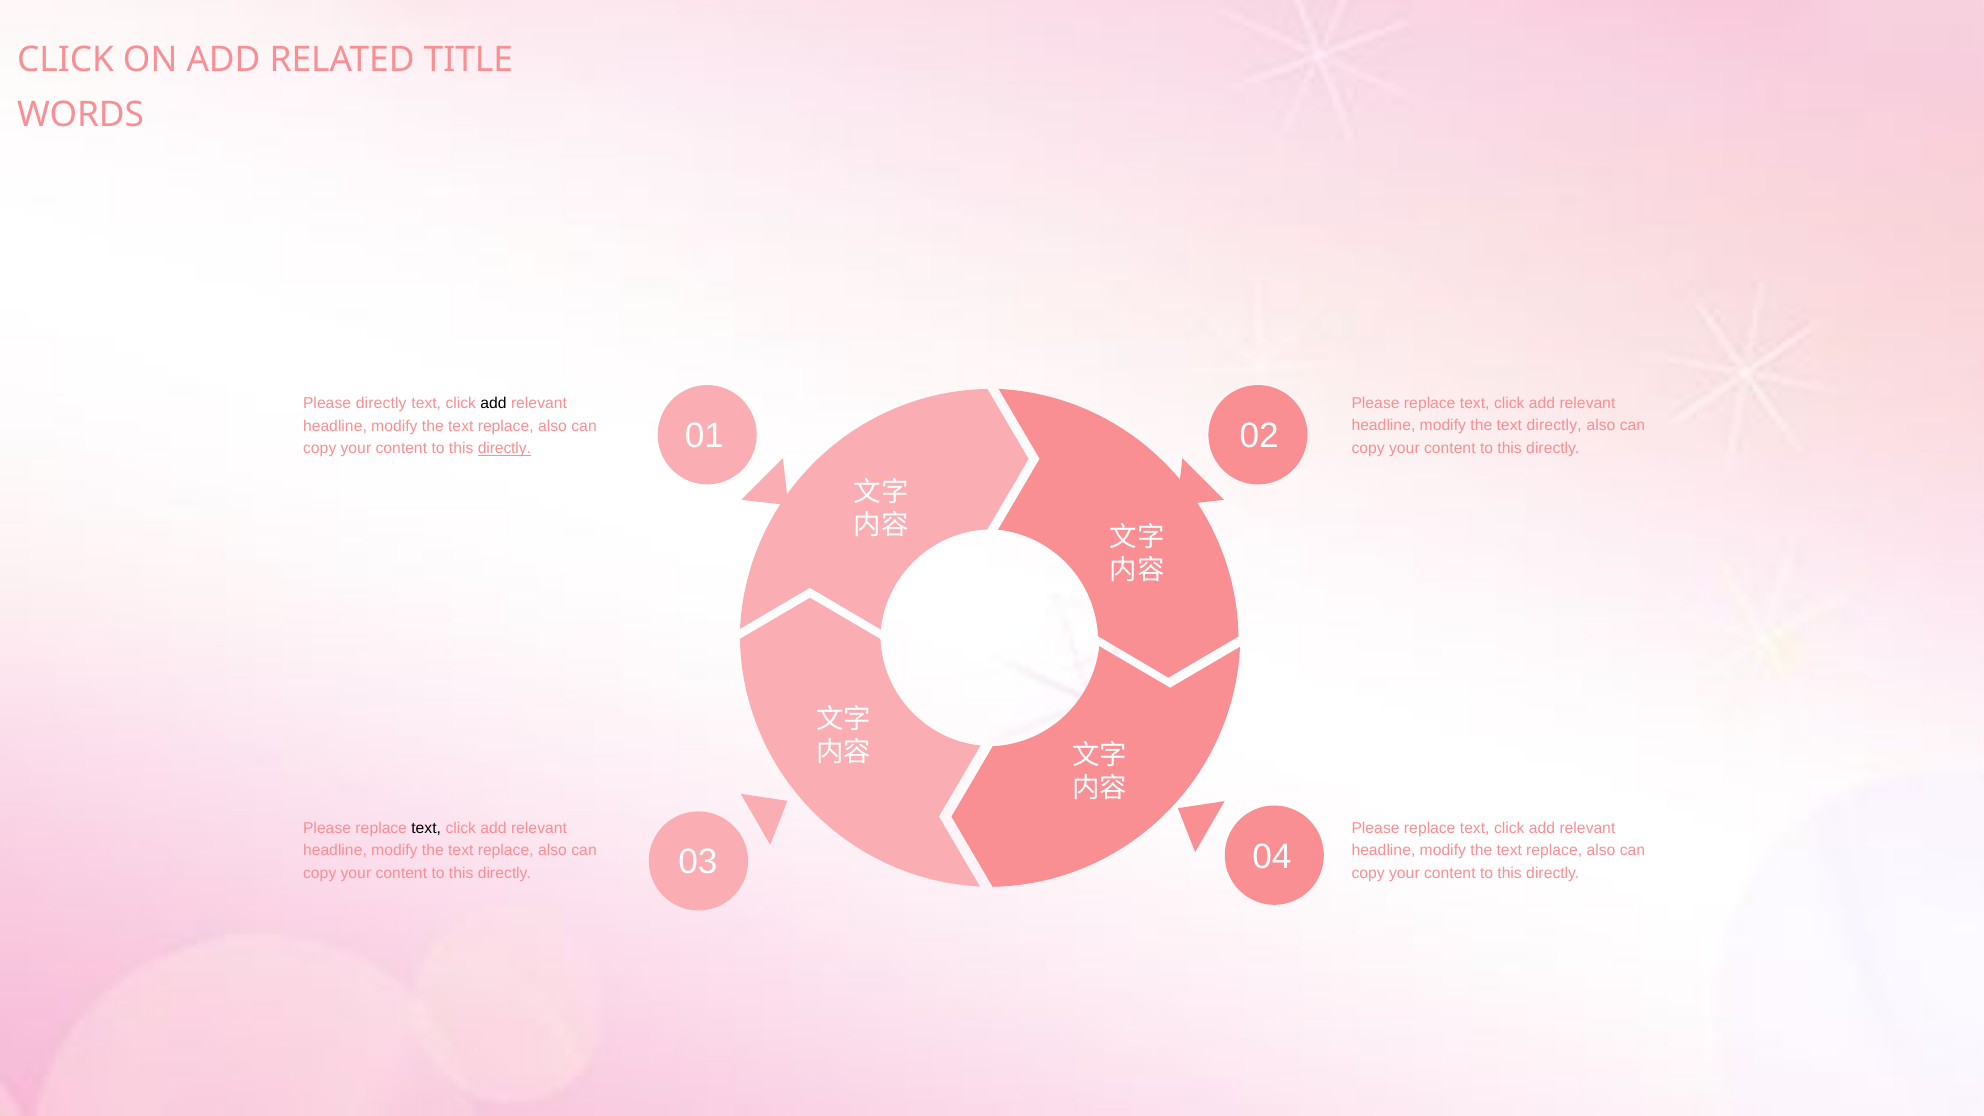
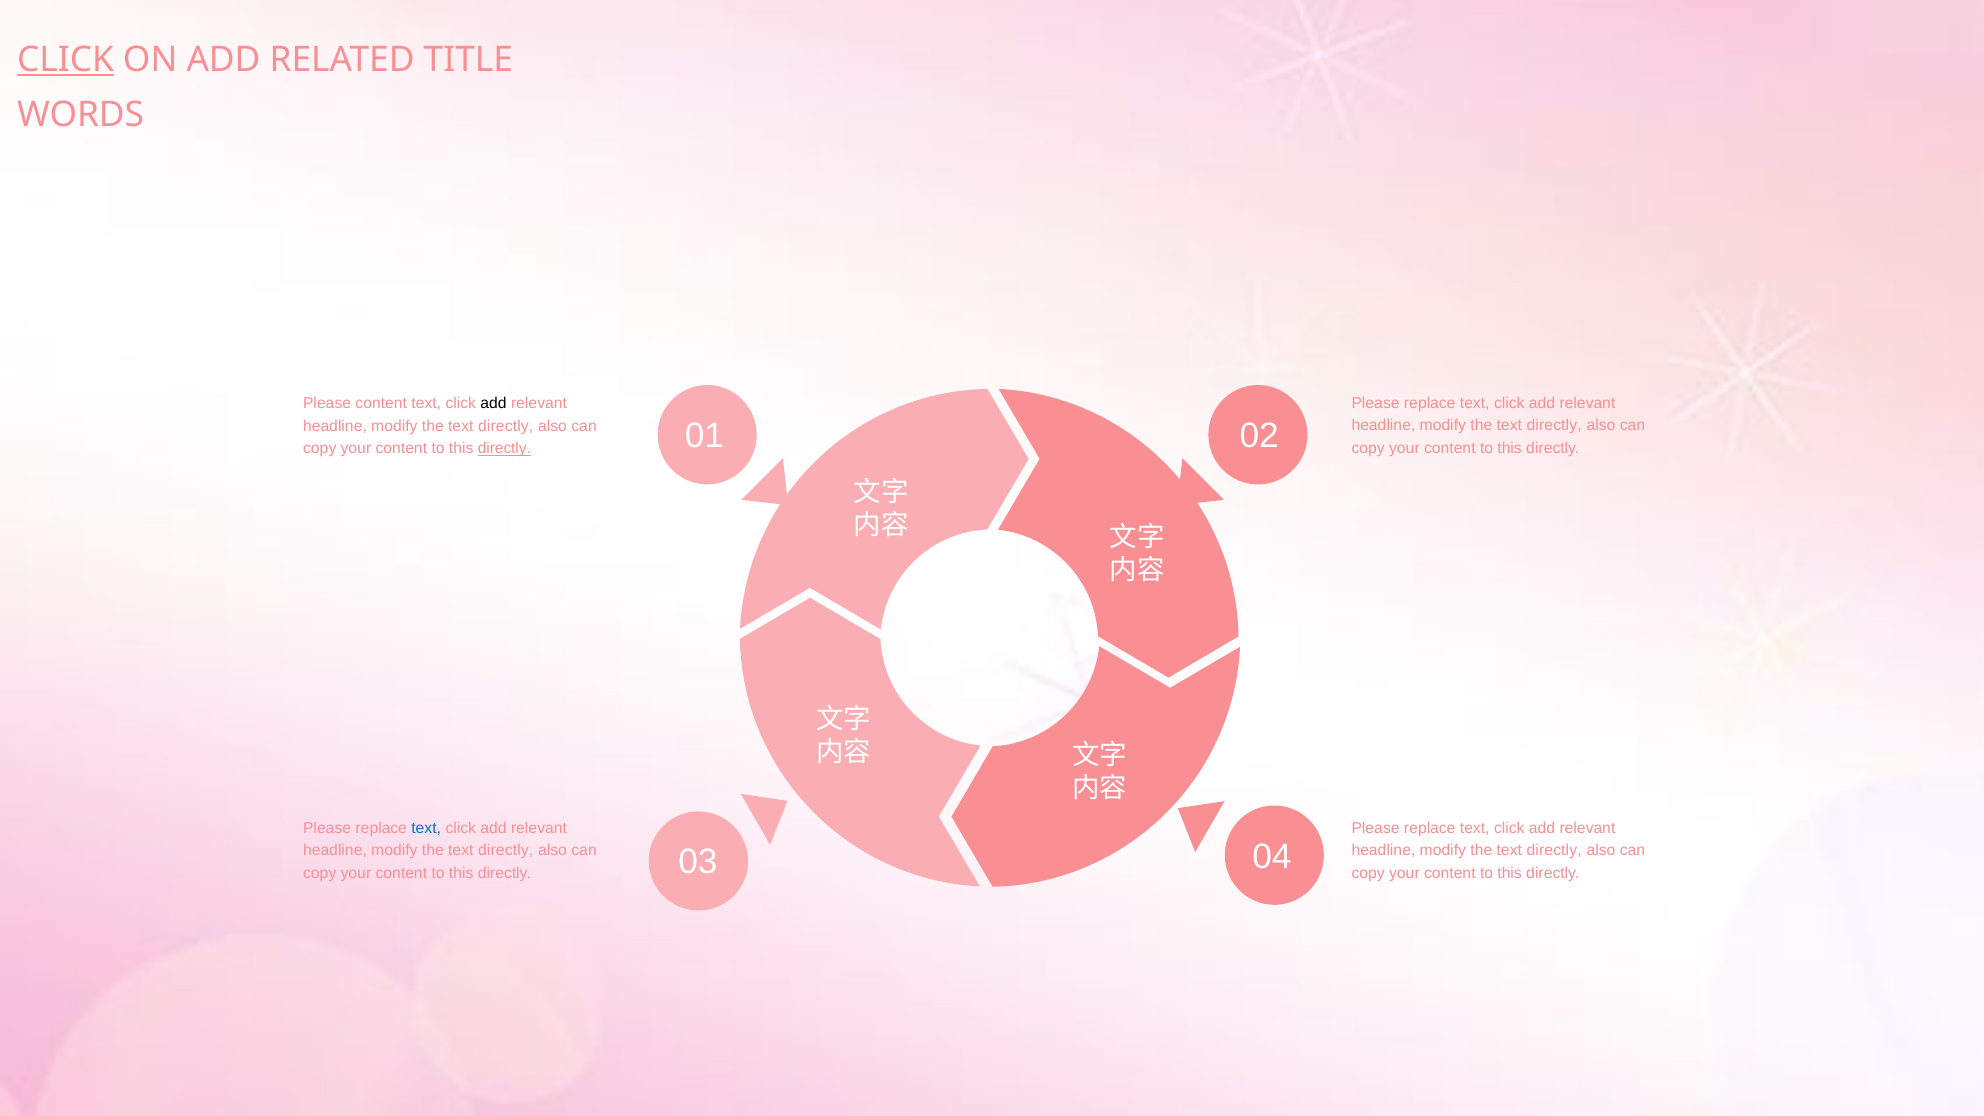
CLICK underline: none -> present (66, 60)
Please directly: directly -> content (381, 404)
replace: replace -> directly (506, 426)
text colour: black -> blue (426, 828)
replace: replace -> directly (506, 851)
replace: replace -> directly (1554, 851)
